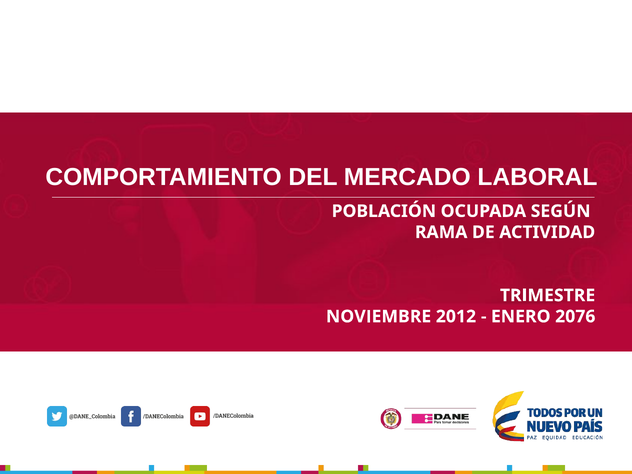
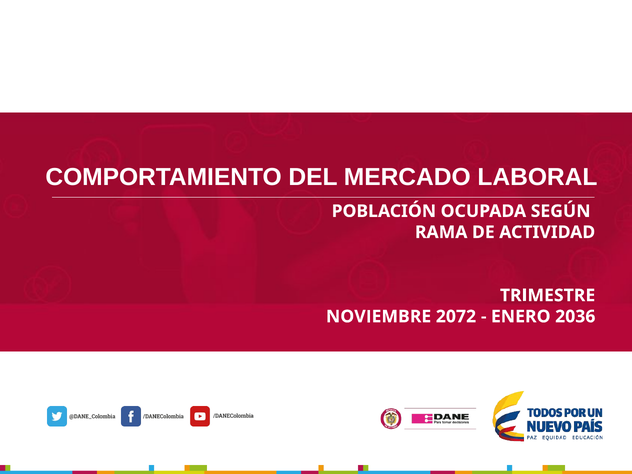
2012: 2012 -> 2072 (456, 317)
2076: 2076 -> 2036 (575, 317)
